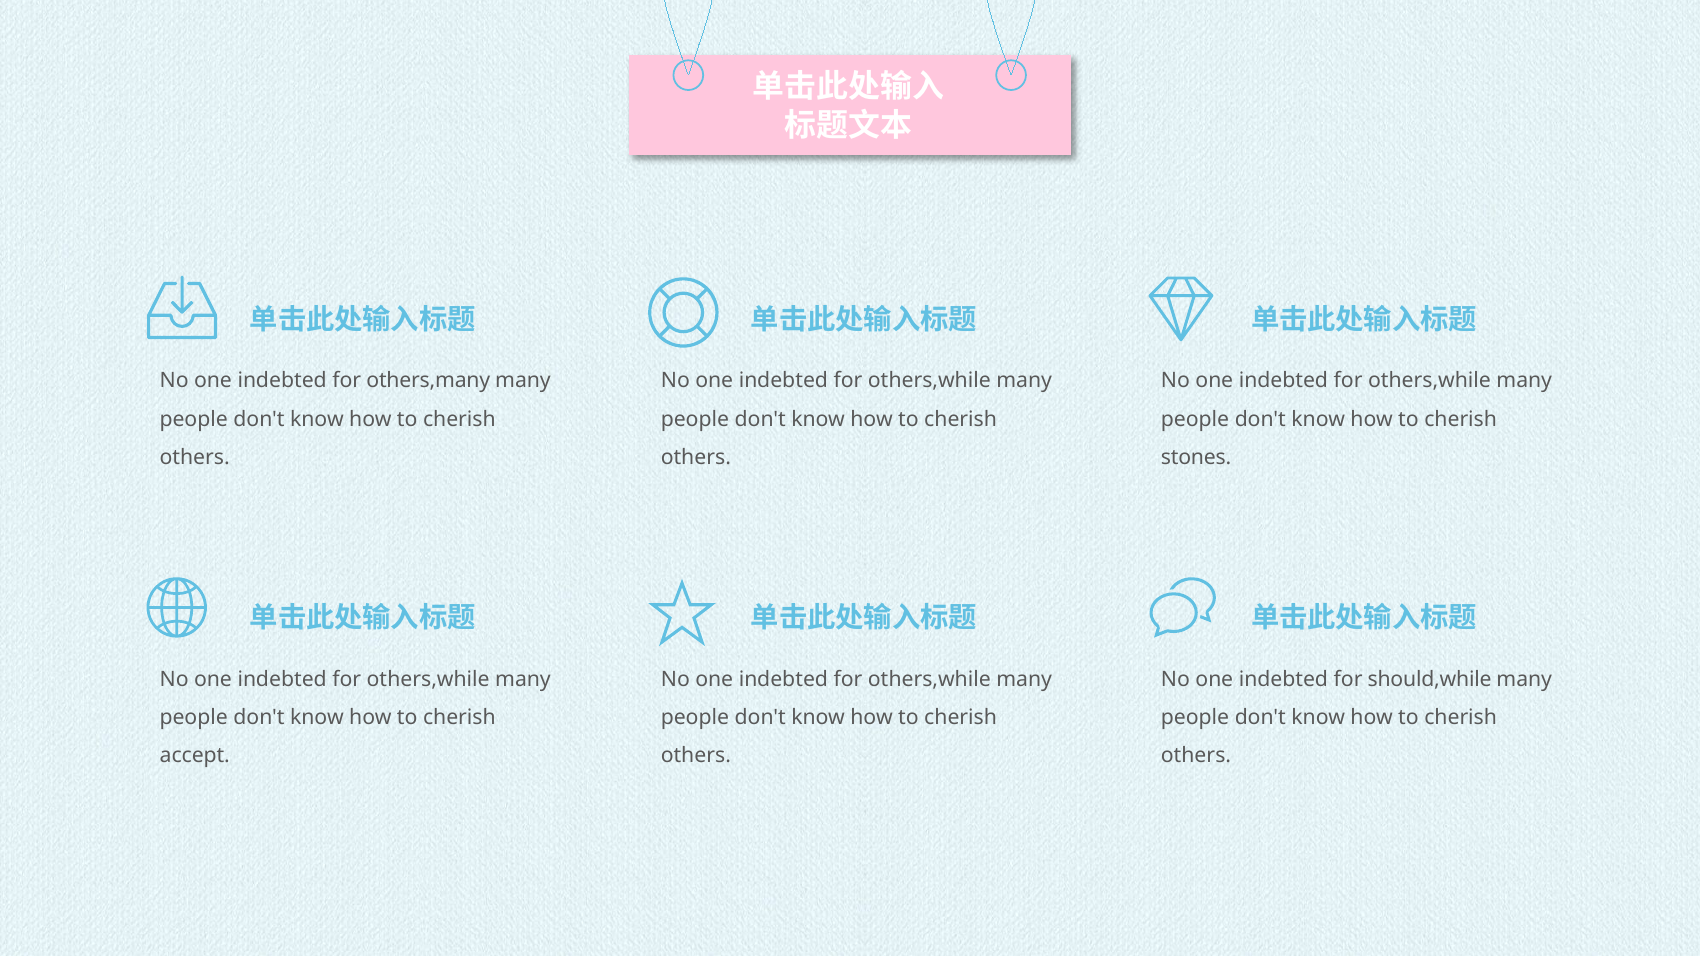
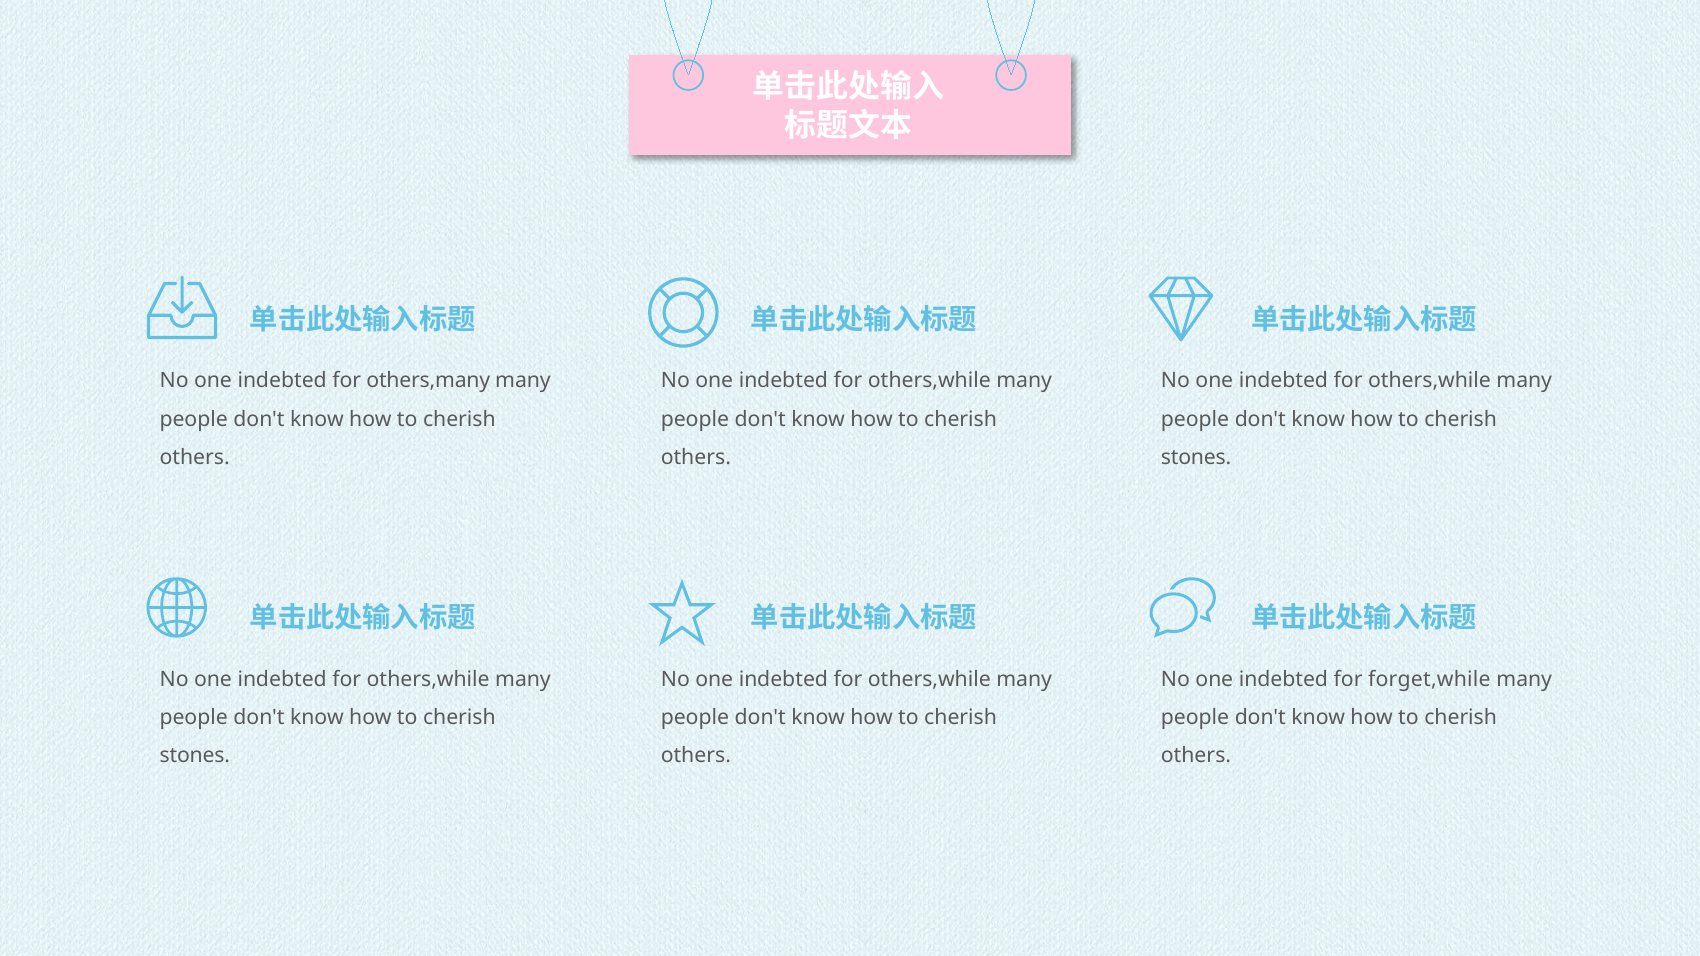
should,while: should,while -> forget,while (1429, 679)
accept: accept -> stones (195, 756)
